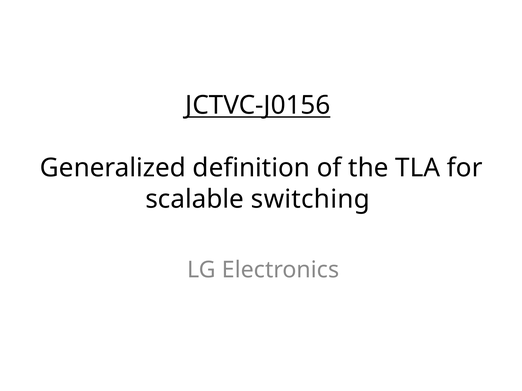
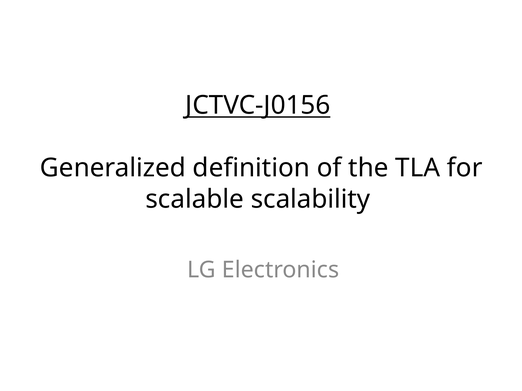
switching: switching -> scalability (311, 199)
